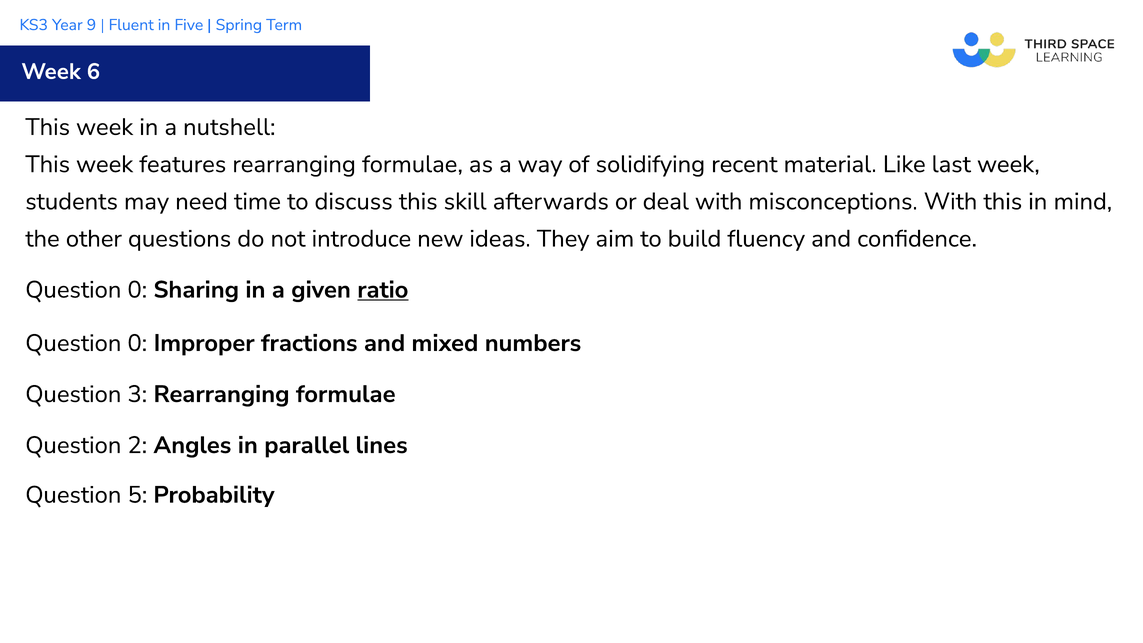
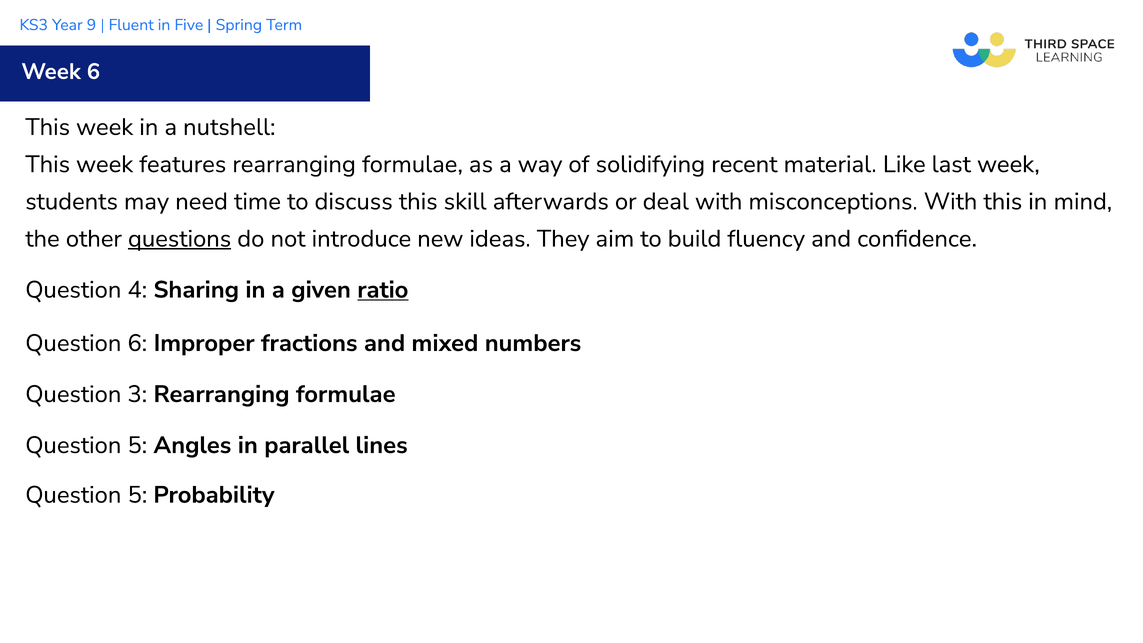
questions underline: none -> present (180, 239)
0: 0 -> 4 (137, 290)
0: 0 -> 6 (137, 343)
2: 2 -> 5 (137, 445)
